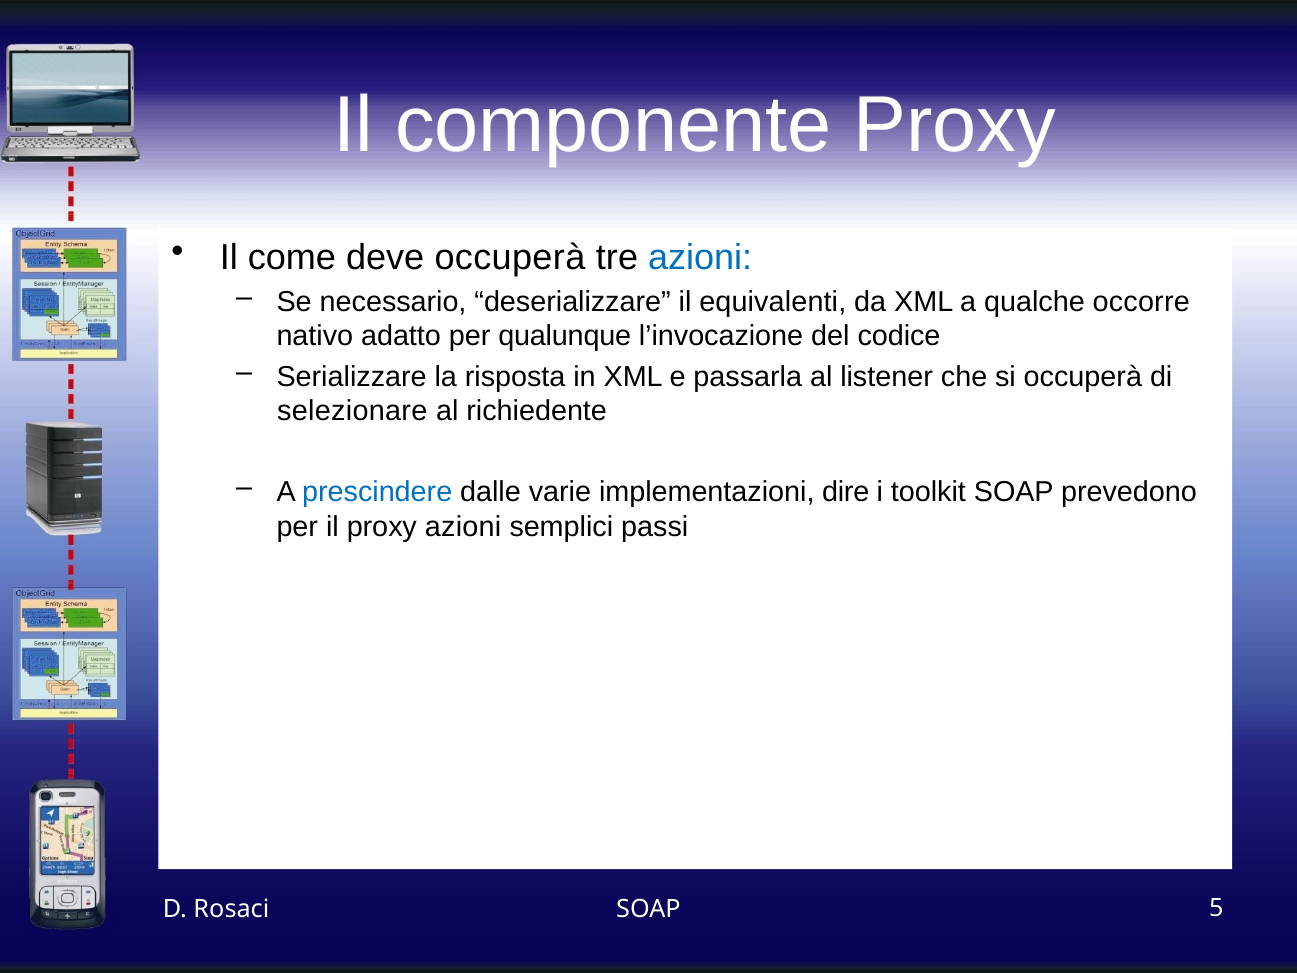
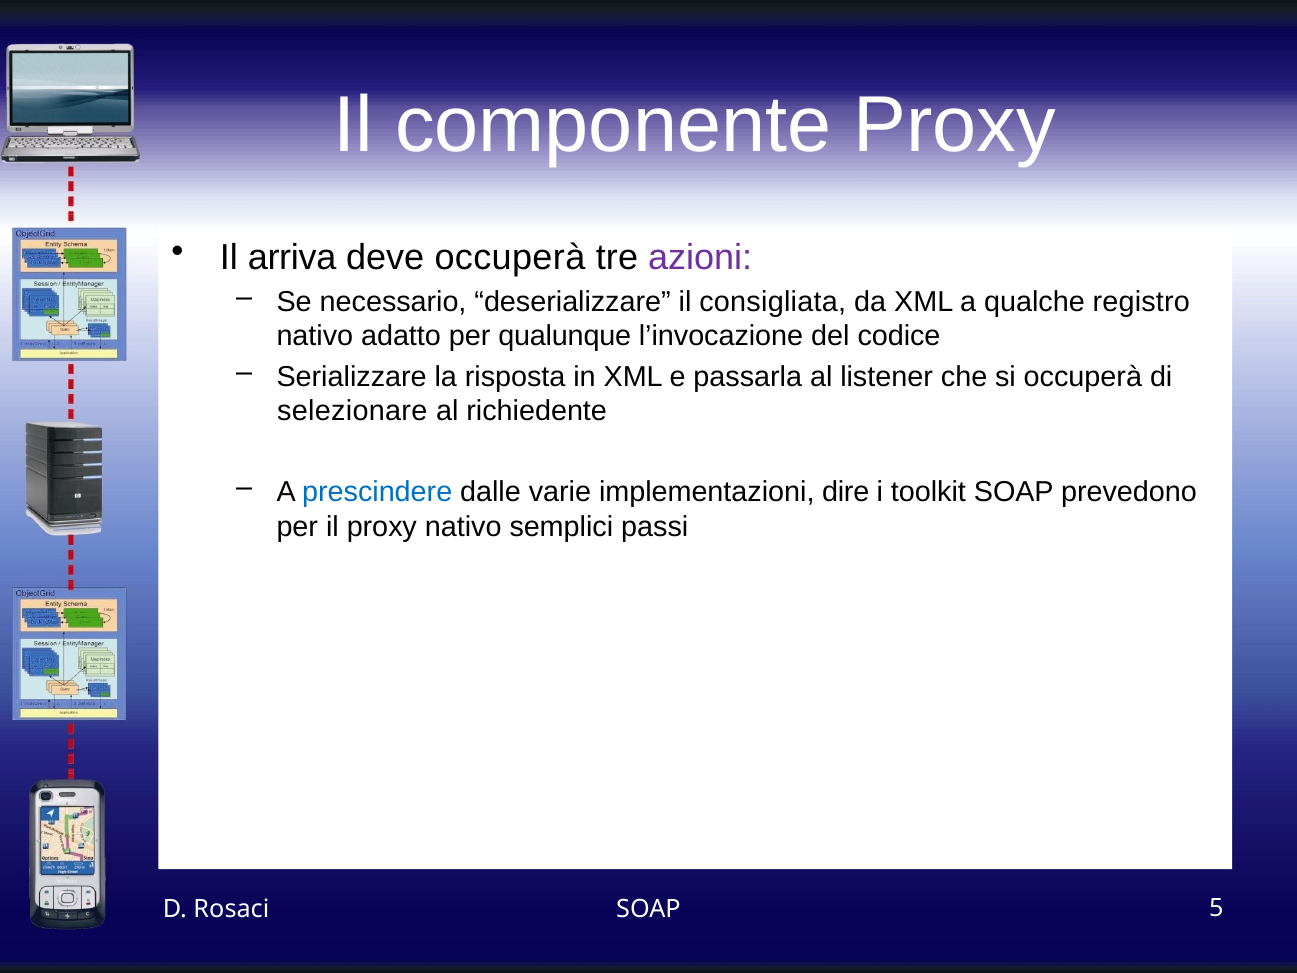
come: come -> arriva (292, 258)
azioni colour: blue -> purple (700, 258)
equivalenti: equivalenti -> consigliata (773, 302)
occorre: occorre -> registro (1141, 302)
proxy azioni: azioni -> nativo (463, 527)
